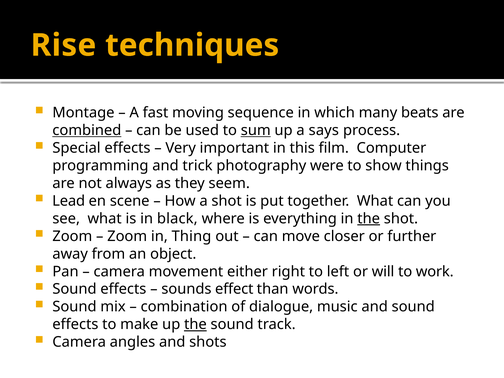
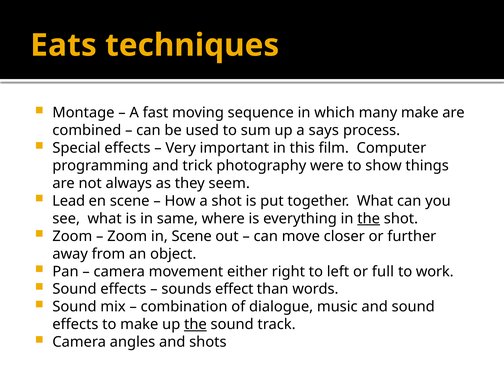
Rise: Rise -> Eats (64, 45)
many beats: beats -> make (420, 113)
combined underline: present -> none (87, 130)
sum underline: present -> none (256, 130)
black: black -> same (177, 219)
in Thing: Thing -> Scene (192, 236)
will: will -> full (383, 271)
